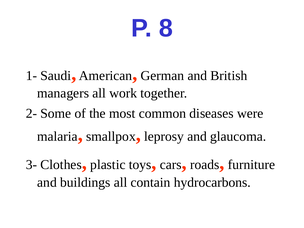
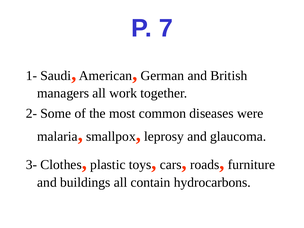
8: 8 -> 7 (166, 28)
